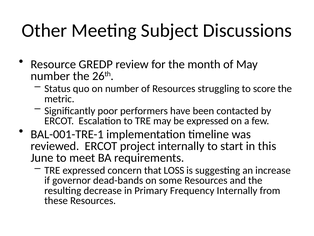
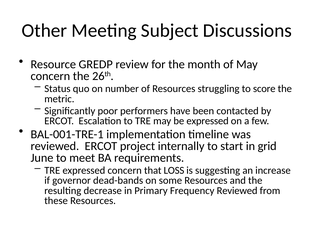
number: number -> concern (50, 76)
this: this -> grid (267, 146)
Frequency Internally: Internally -> Reviewed (237, 190)
